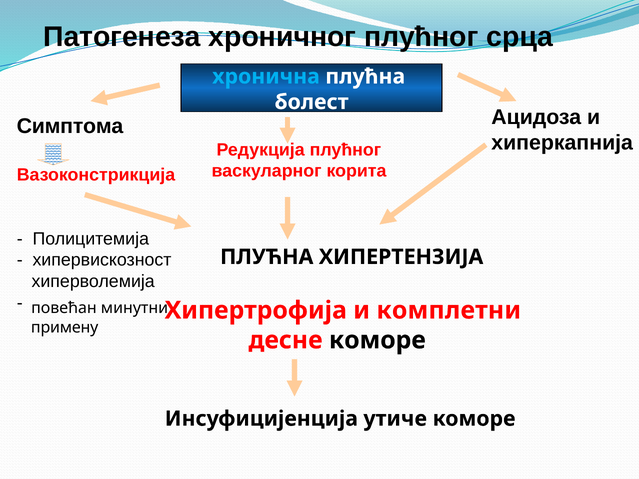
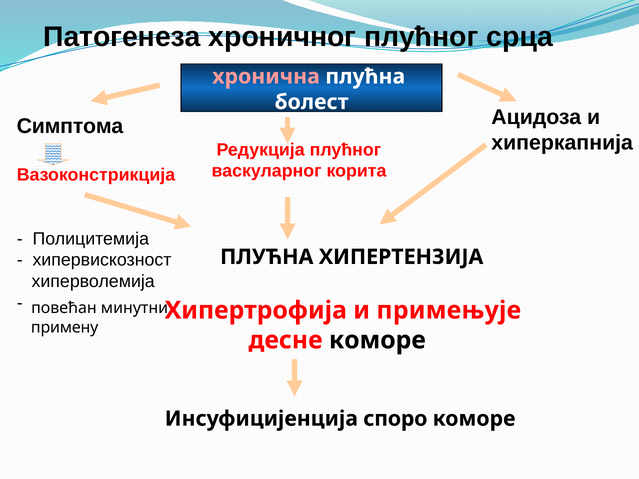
хронична colour: light blue -> pink (266, 77)
комплетни: комплетни -> примењује (449, 311)
утиче: утиче -> споро (395, 419)
